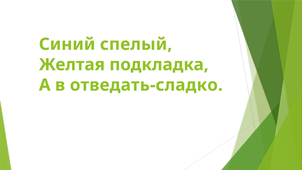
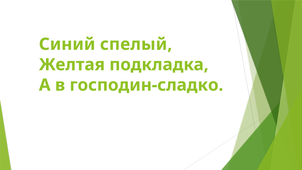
отведать-сладко: отведать-сладко -> господин-сладко (146, 85)
